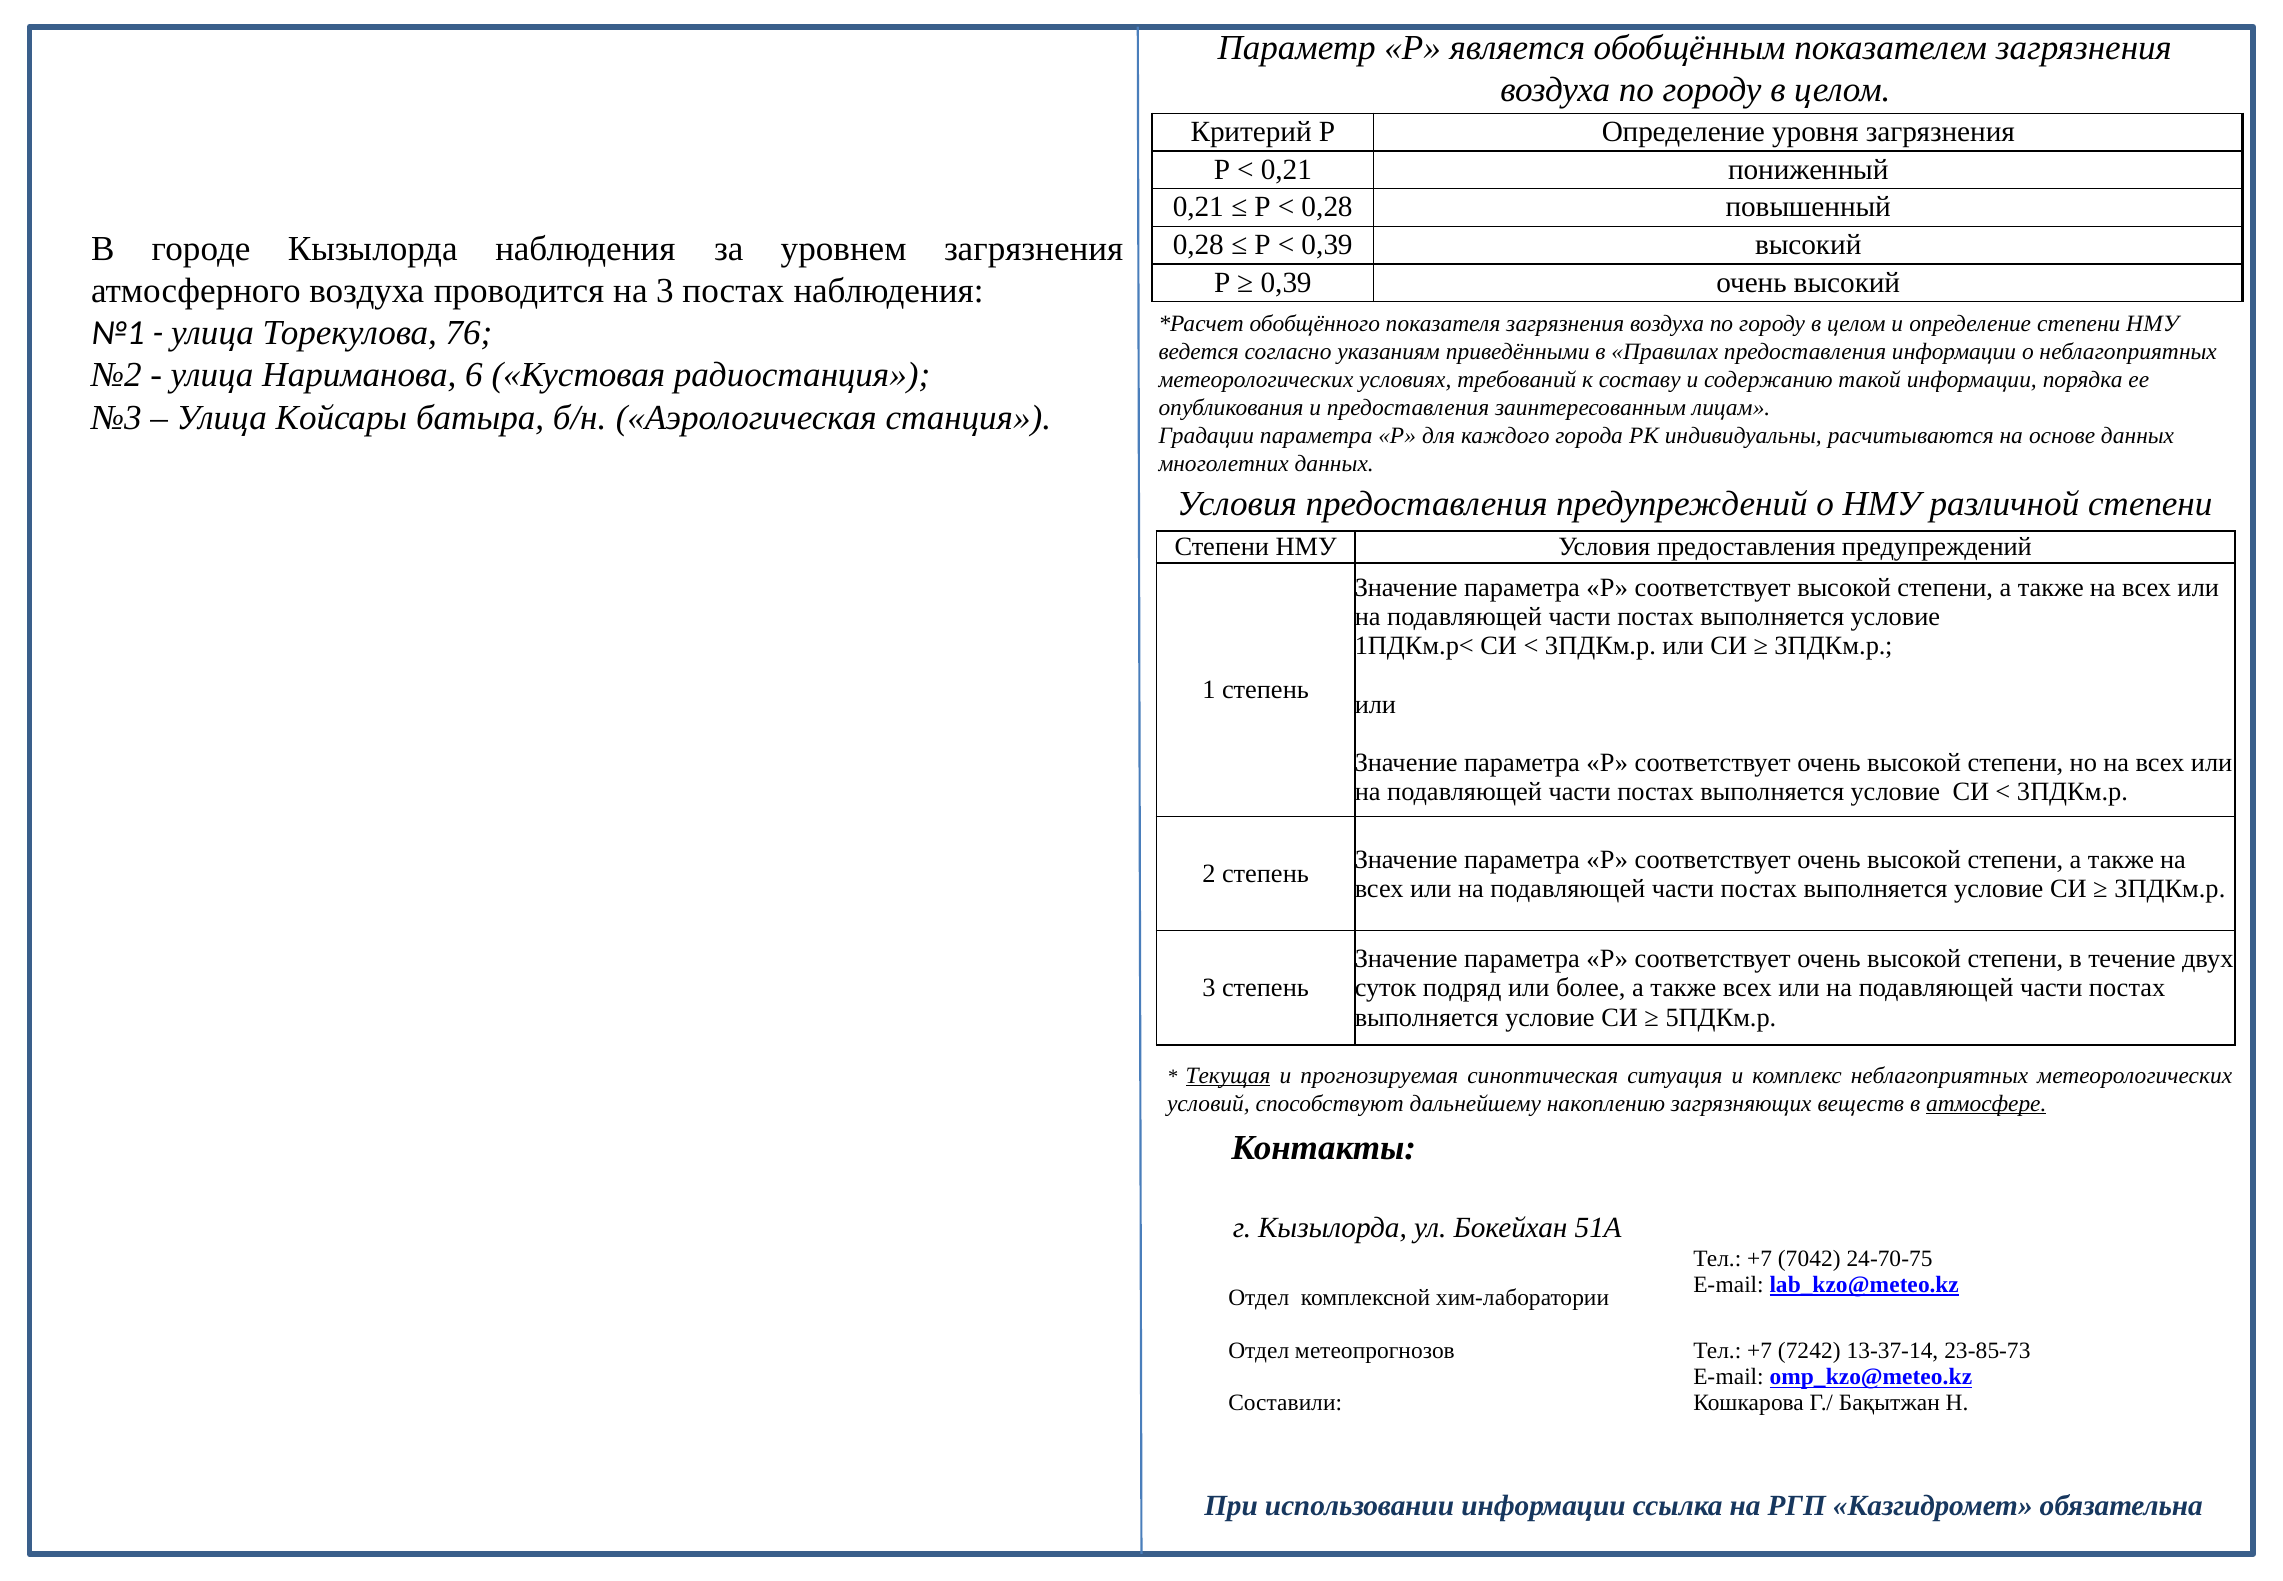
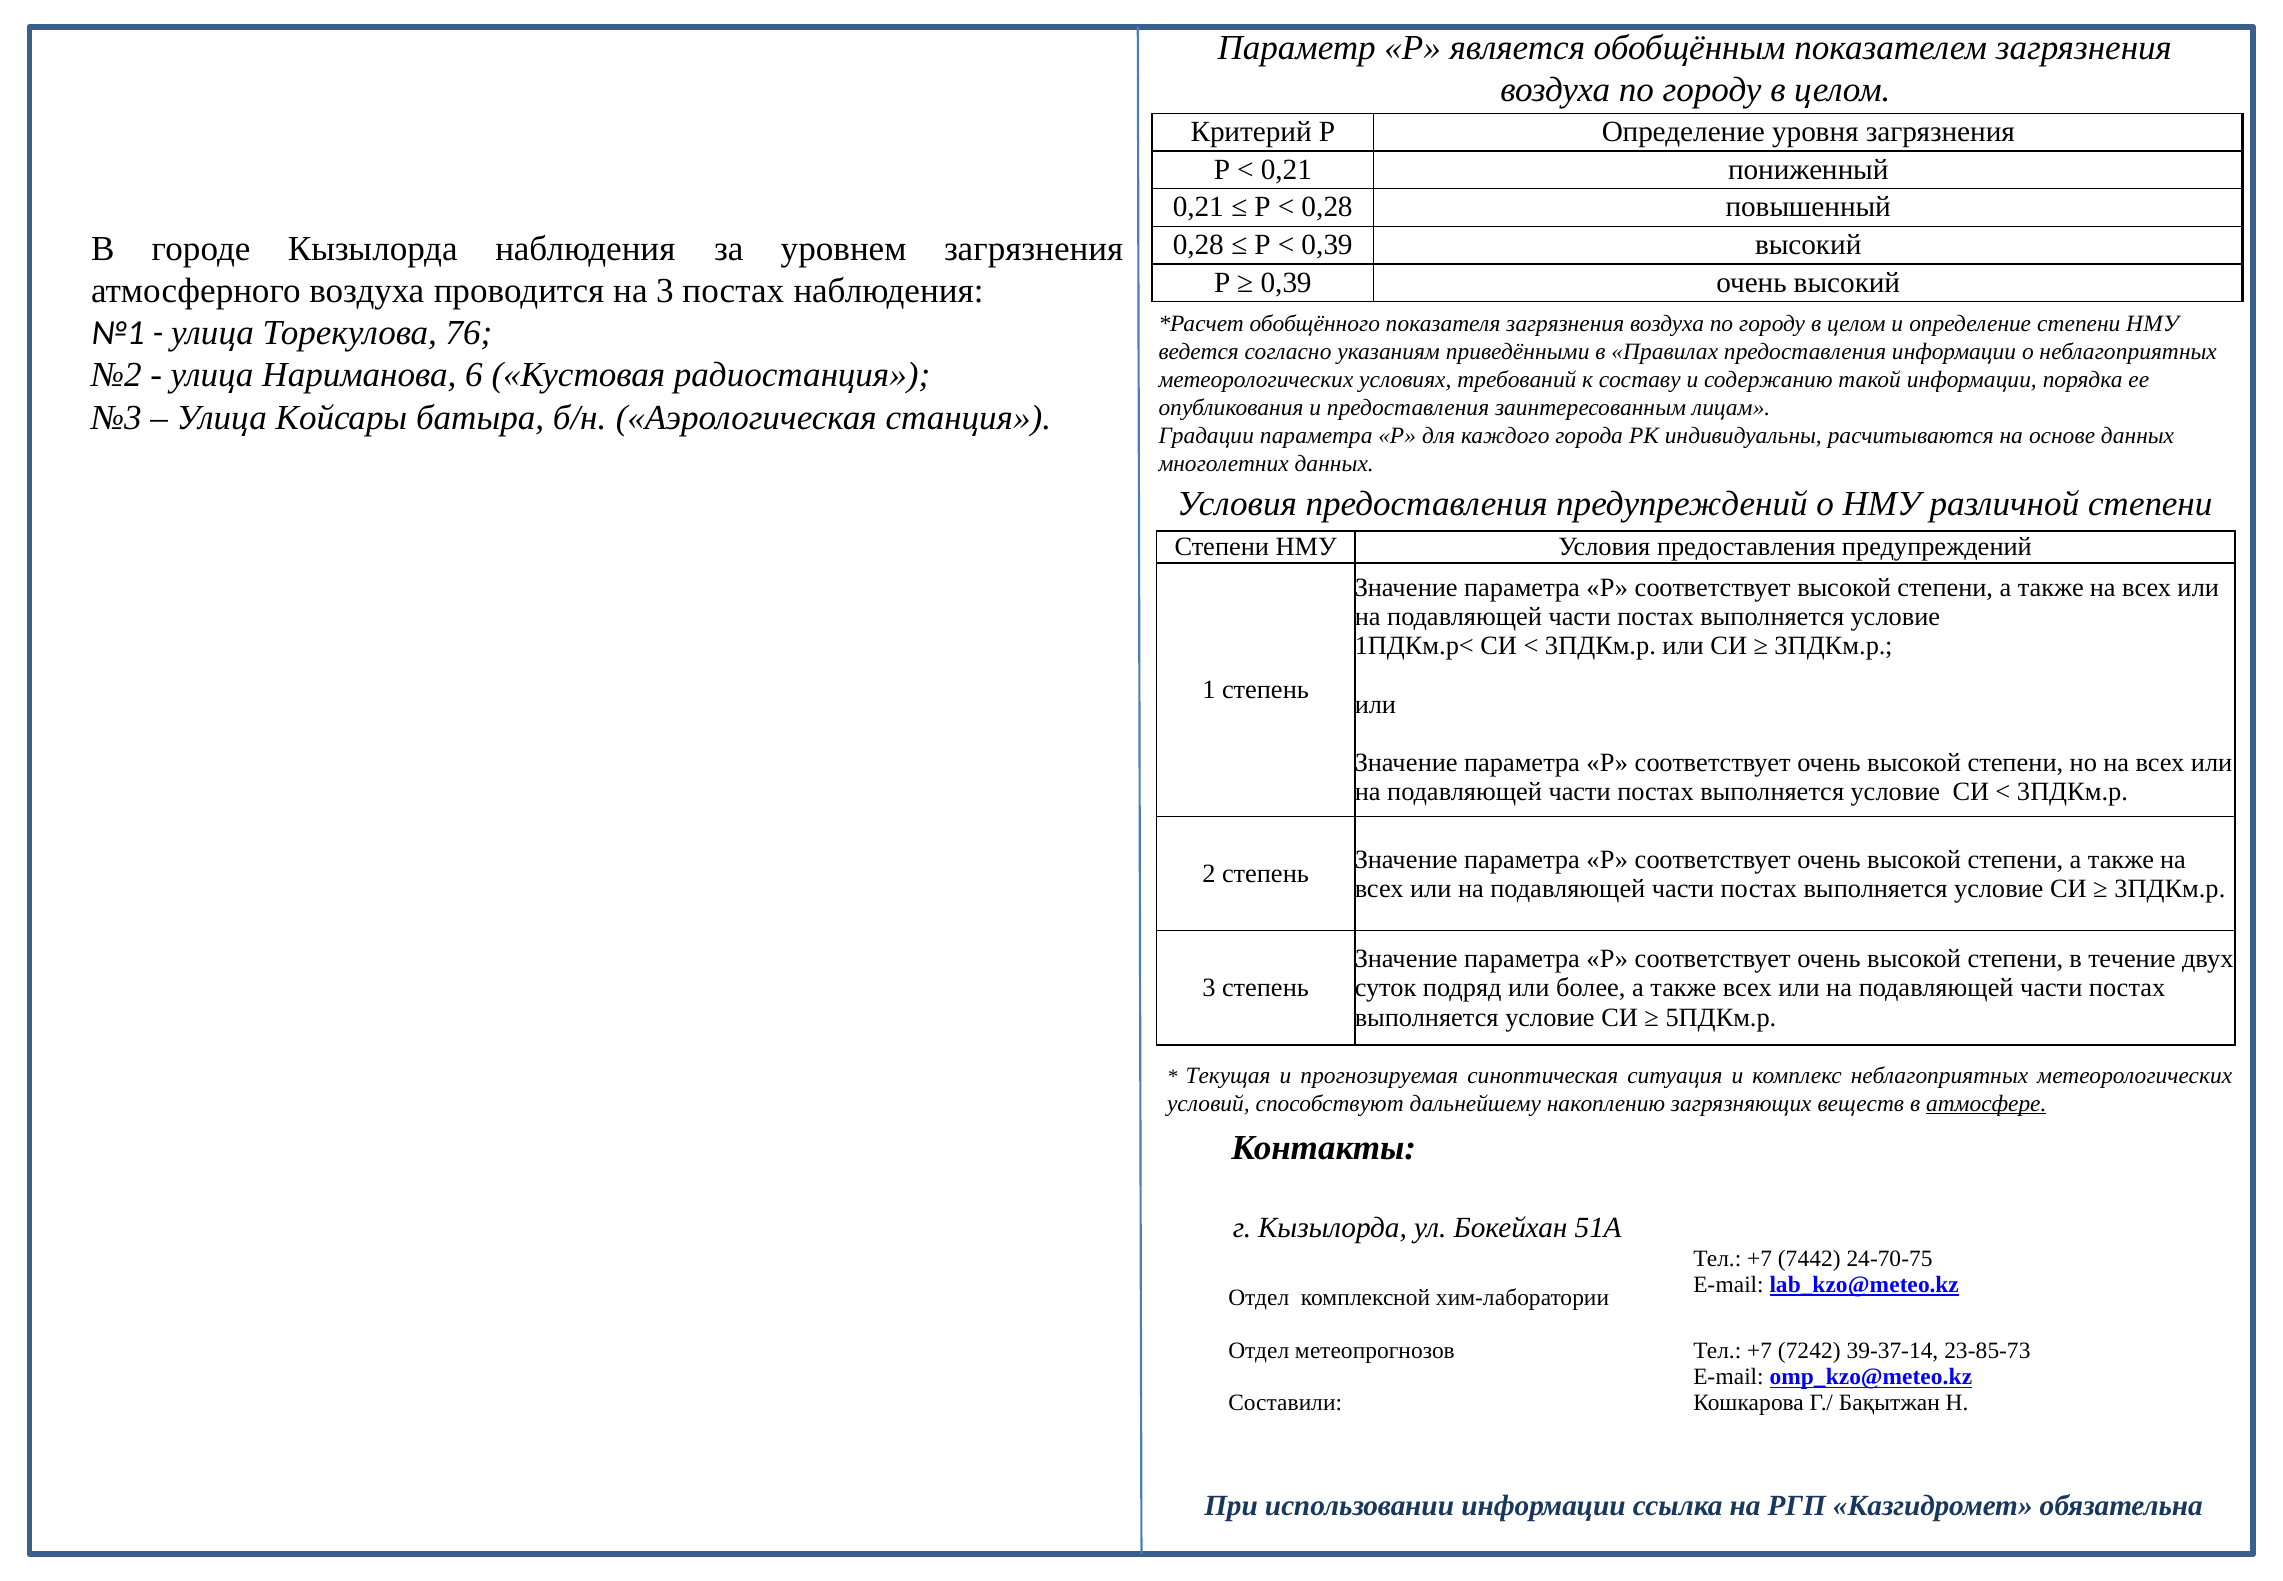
Текущая underline: present -> none (1228, 1075)
7042: 7042 -> 7442 (1809, 1258)
13-37-14: 13-37-14 -> 39-37-14 (1892, 1351)
